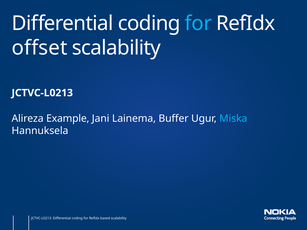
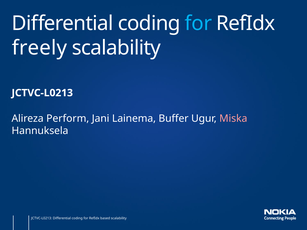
offset: offset -> freely (39, 48)
Example: Example -> Perform (68, 119)
Miska colour: light blue -> pink (233, 119)
